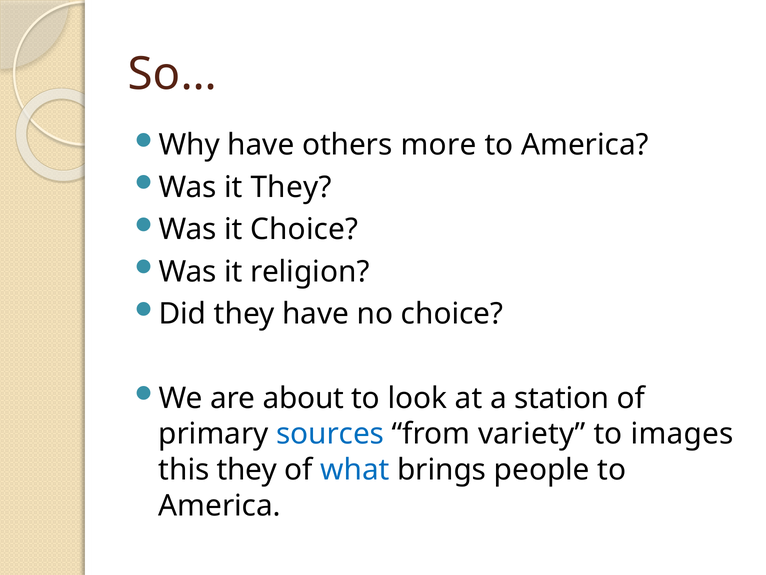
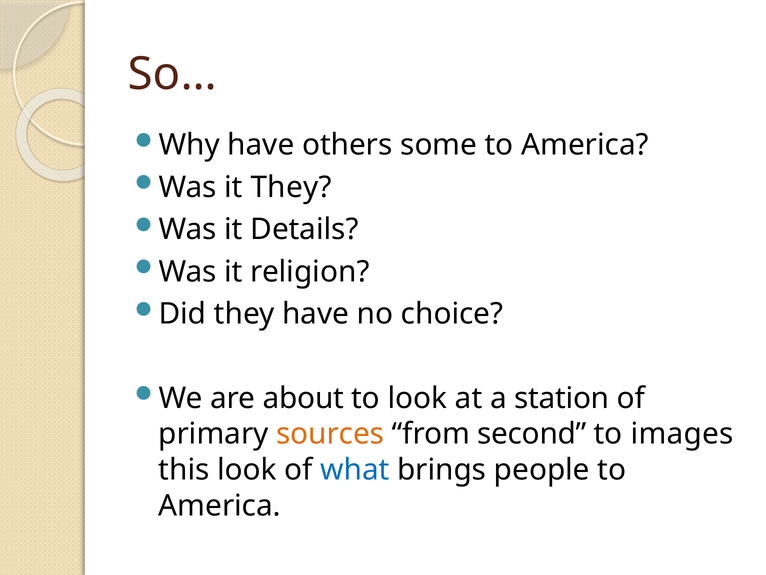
more: more -> some (439, 145)
it Choice: Choice -> Details (304, 229)
sources colour: blue -> orange (330, 434)
variety: variety -> second (532, 434)
this they: they -> look (247, 470)
